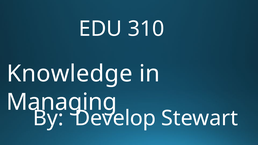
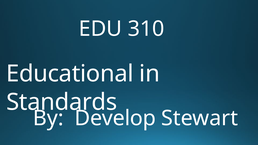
Knowledge: Knowledge -> Educational (70, 74)
Managing: Managing -> Standards (62, 102)
